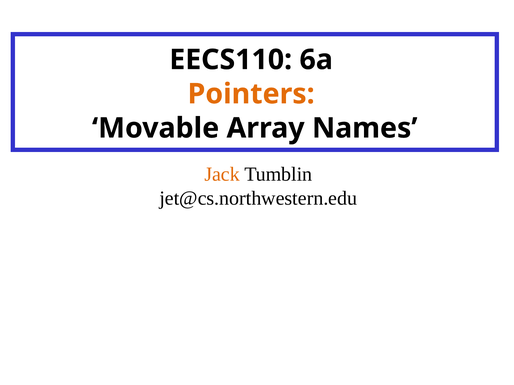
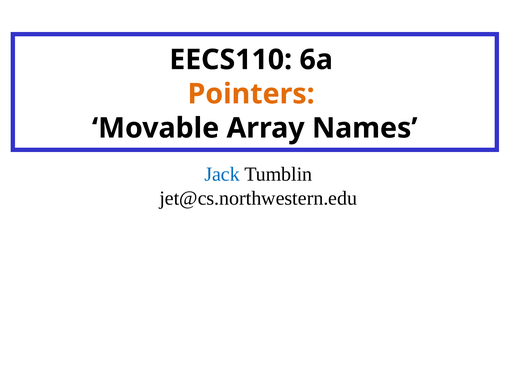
Jack colour: orange -> blue (222, 174)
